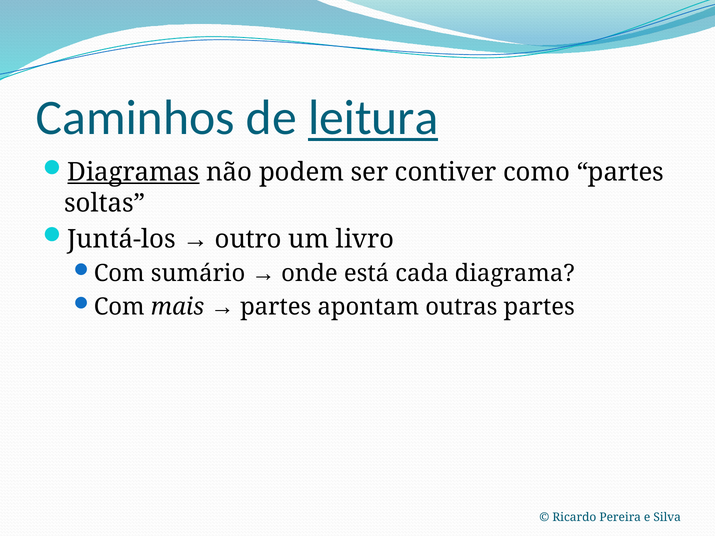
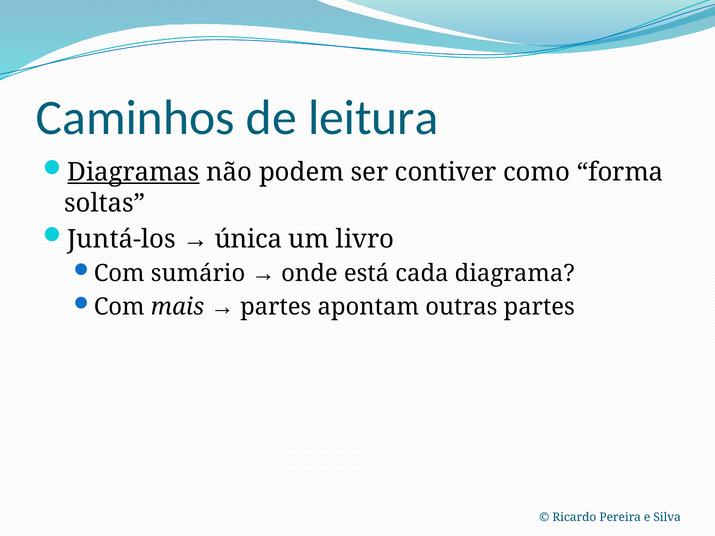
leitura underline: present -> none (373, 118)
como partes: partes -> forma (620, 172)
outro: outro -> única (248, 239)
